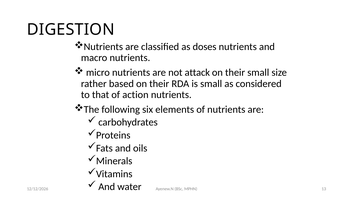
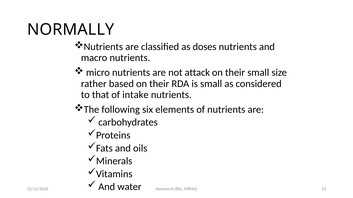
DIGESTION: DIGESTION -> NORMALLY (71, 30)
action: action -> intake (135, 95)
